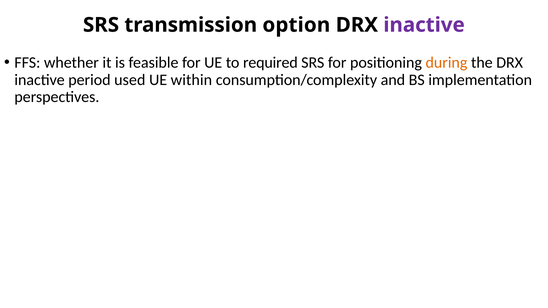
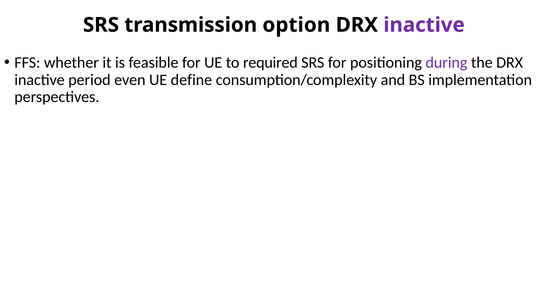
during colour: orange -> purple (446, 63)
used: used -> even (130, 80)
within: within -> define (191, 80)
